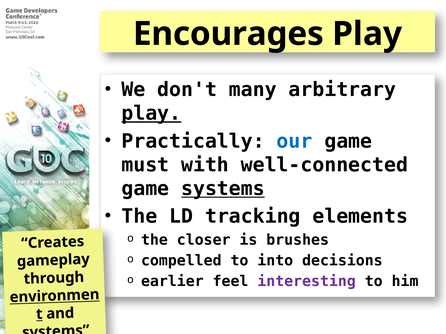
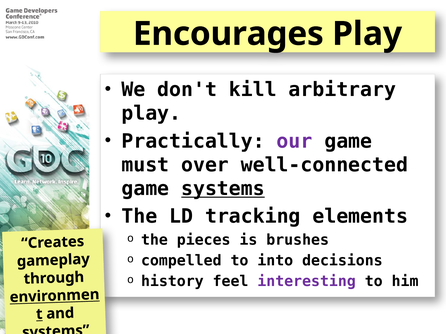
many: many -> kill (253, 90)
play underline: present -> none (151, 114)
our colour: blue -> purple (295, 141)
with: with -> over (205, 165)
closer: closer -> pieces (204, 240)
earlier: earlier -> history (172, 282)
